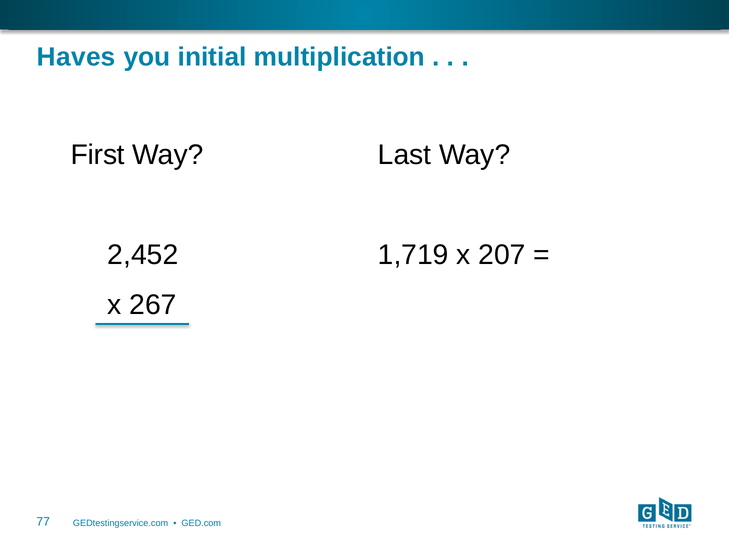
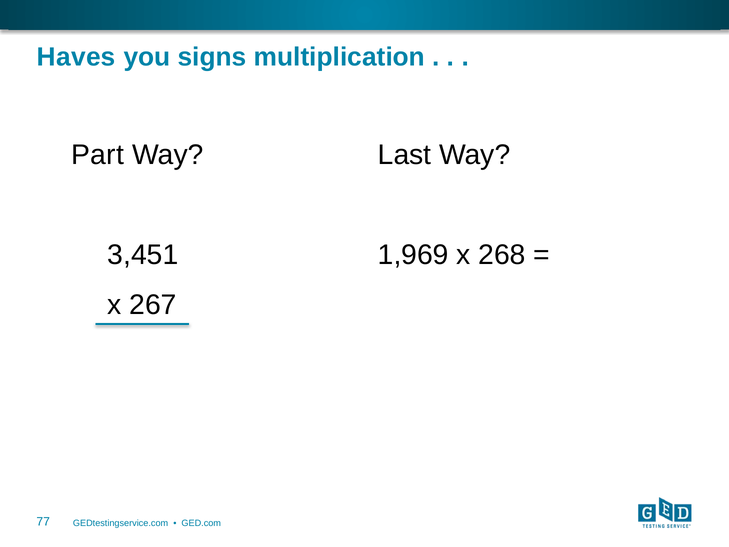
initial: initial -> signs (212, 57)
First: First -> Part (98, 155)
2,452: 2,452 -> 3,451 (143, 255)
1,719: 1,719 -> 1,969 (413, 255)
207: 207 -> 268 (502, 255)
